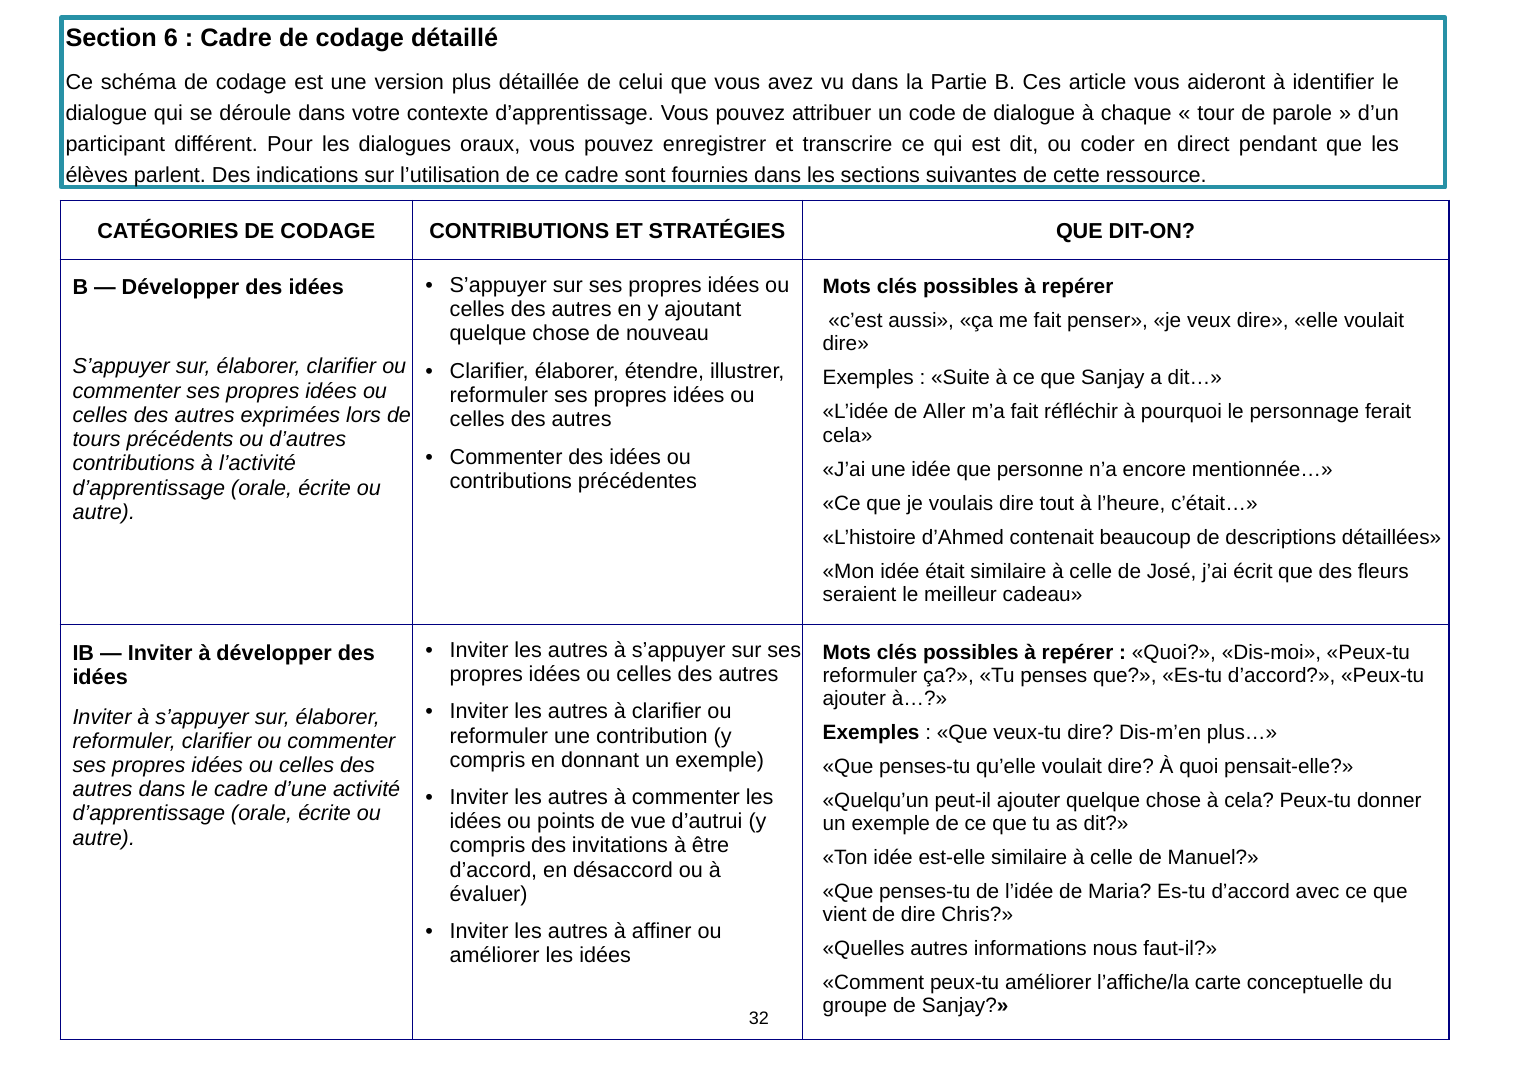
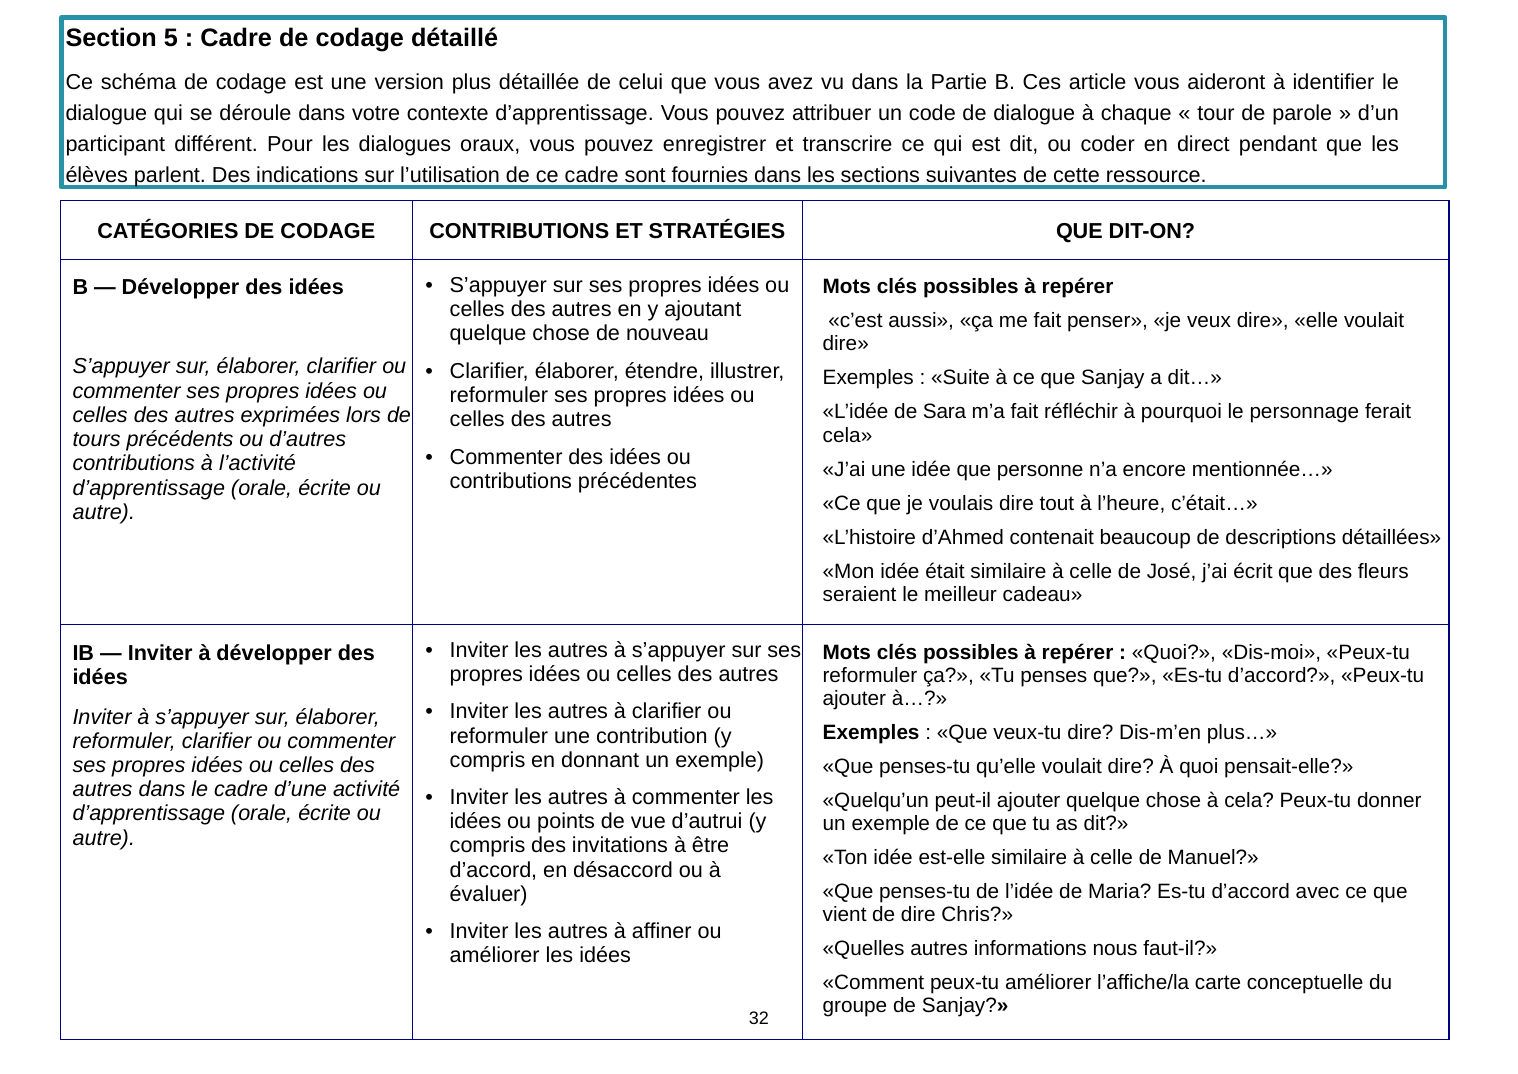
6: 6 -> 5 (171, 38)
Aller: Aller -> Sara (945, 412)
